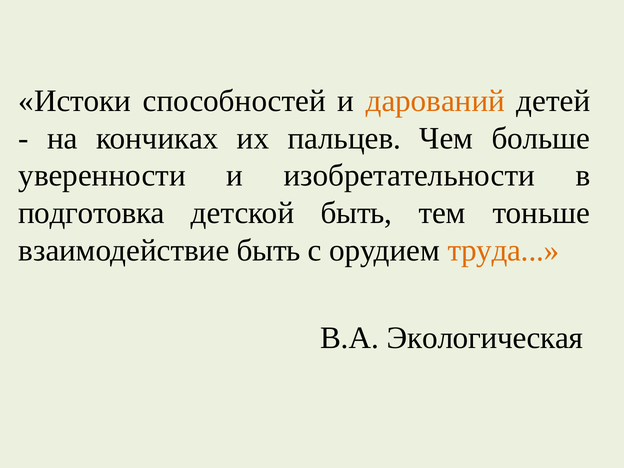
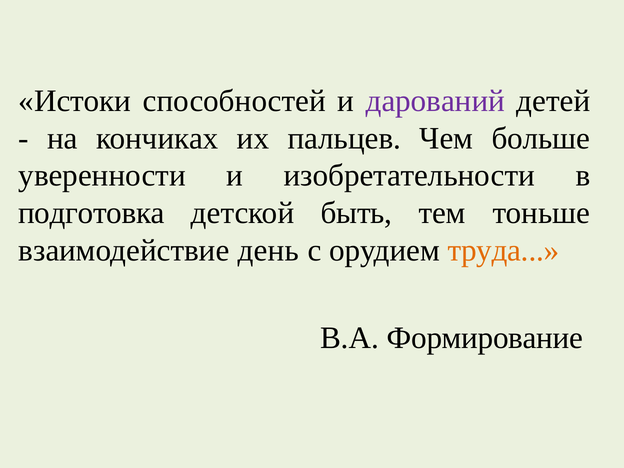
дарований colour: orange -> purple (435, 101)
взаимодействие быть: быть -> день (268, 251)
Экологическая: Экологическая -> Формирование (485, 338)
